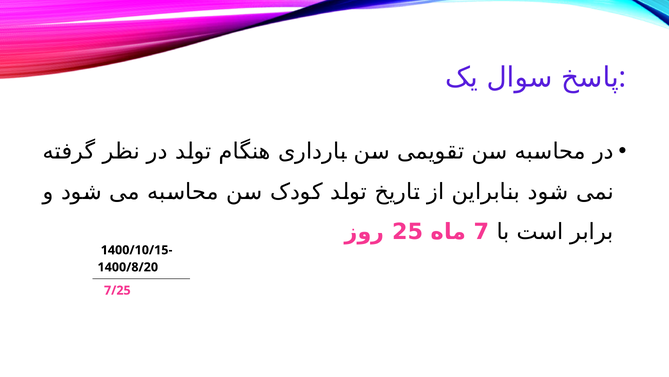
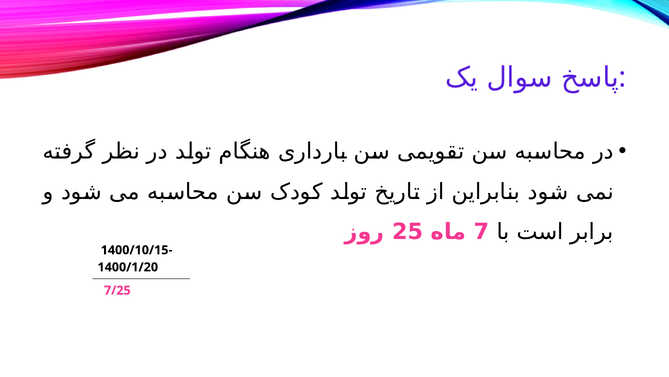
1400/8/20: 1400/8/20 -> 1400/1/20 (128, 267)
